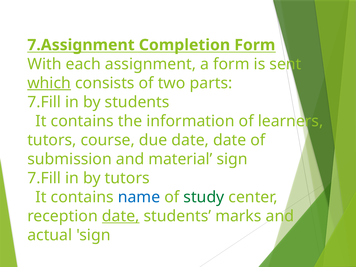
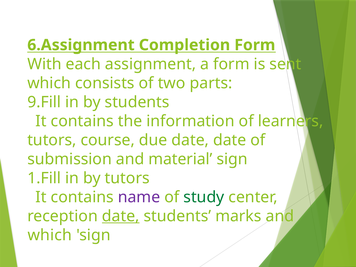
7.Assignment: 7.Assignment -> 6.Assignment (81, 45)
which underline: present -> none (49, 83)
7.Fill: 7.Fill -> 9.Fill (44, 102)
7.Fill: 7.Fill -> 1.Fill (44, 178)
name colour: blue -> purple (139, 197)
actual: actual -> which (50, 235)
